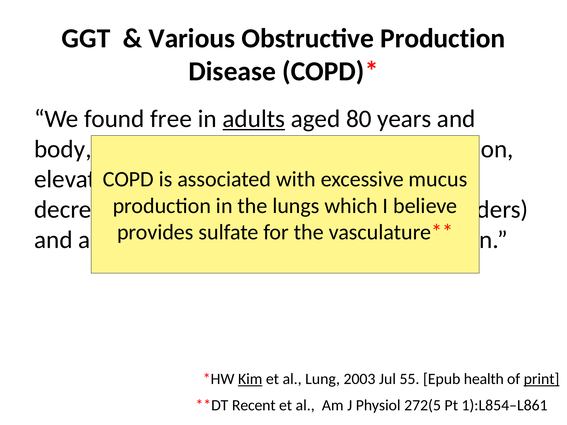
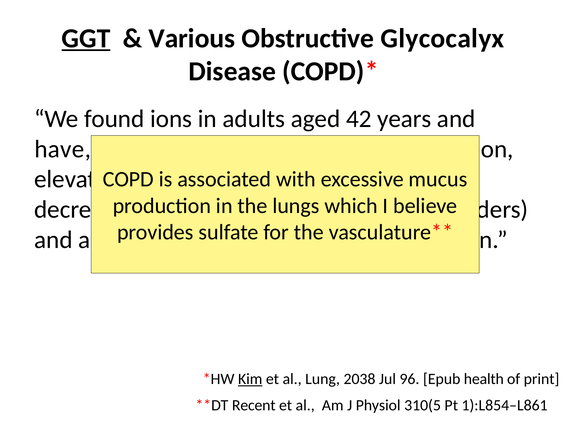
GGT underline: none -> present (86, 38)
Obstructive Production: Production -> Glycocalyx (442, 38)
free: free -> ions (171, 119)
adults underline: present -> none (254, 119)
80: 80 -> 42 (359, 119)
body: body -> have (63, 149)
2003: 2003 -> 2038 (359, 379)
55: 55 -> 96 (409, 379)
print underline: present -> none (542, 379)
272(5: 272(5 -> 310(5 (423, 406)
